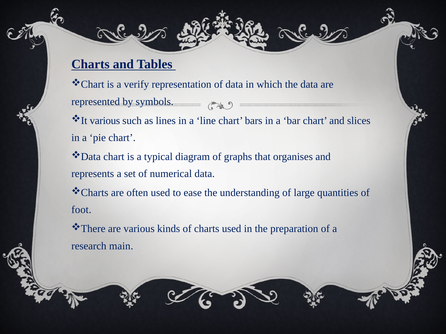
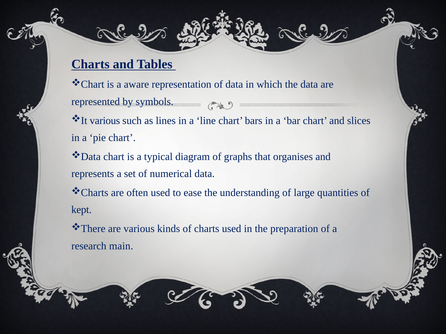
verify: verify -> aware (136, 85)
foot: foot -> kept (81, 210)
